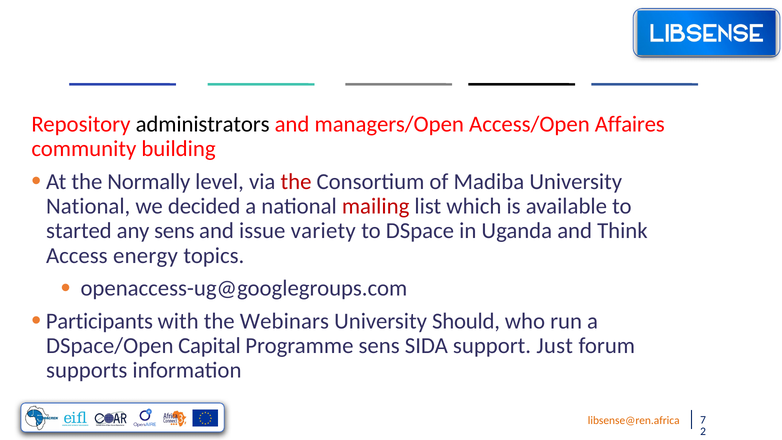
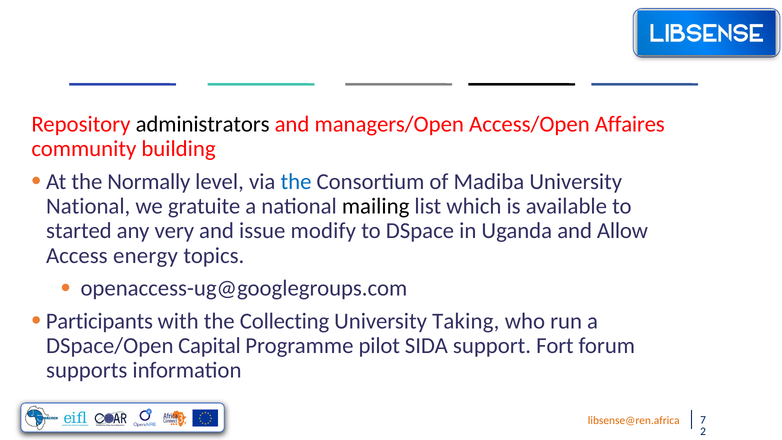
the colour: red -> blue (296, 182)
decided: decided -> gratuite (204, 206)
mailing colour: red -> black (376, 206)
any sens: sens -> very (174, 231)
variety: variety -> modify (323, 231)
Think: Think -> Allow (622, 231)
Webinars: Webinars -> Collecting (285, 321)
Should: Should -> Taking (466, 321)
Programme sens: sens -> pilot (379, 346)
Just: Just -> Fort (555, 346)
